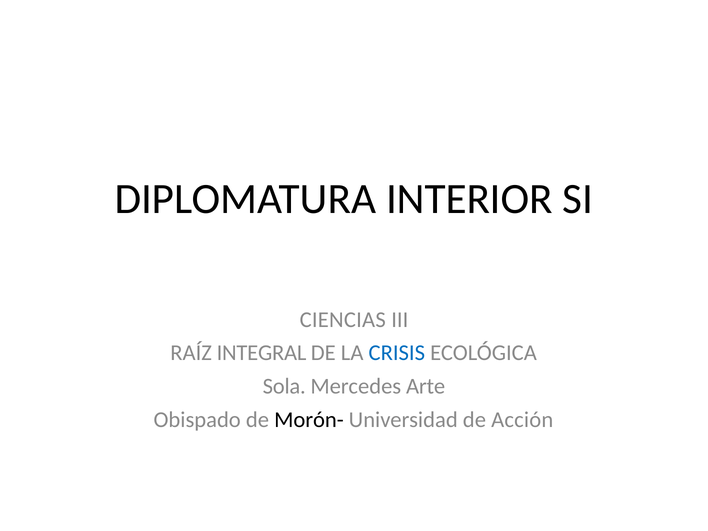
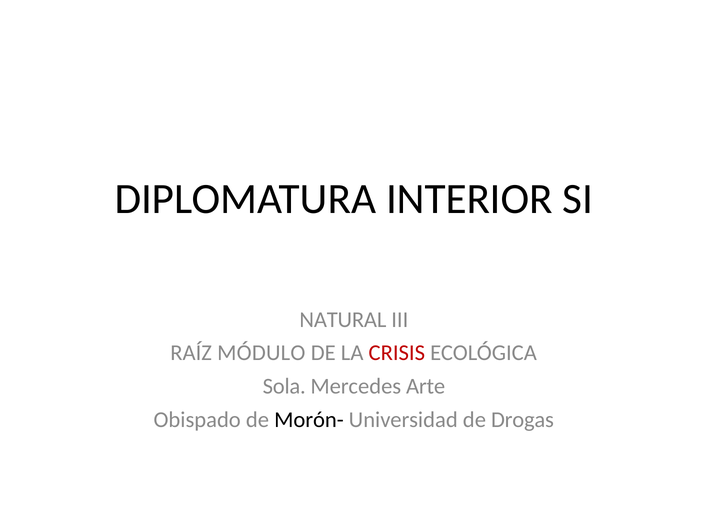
CIENCIAS: CIENCIAS -> NATURAL (343, 320)
INTEGRAL: INTEGRAL -> MÓDULO (261, 353)
CRISIS colour: blue -> red (397, 353)
Acción: Acción -> Drogas (522, 420)
